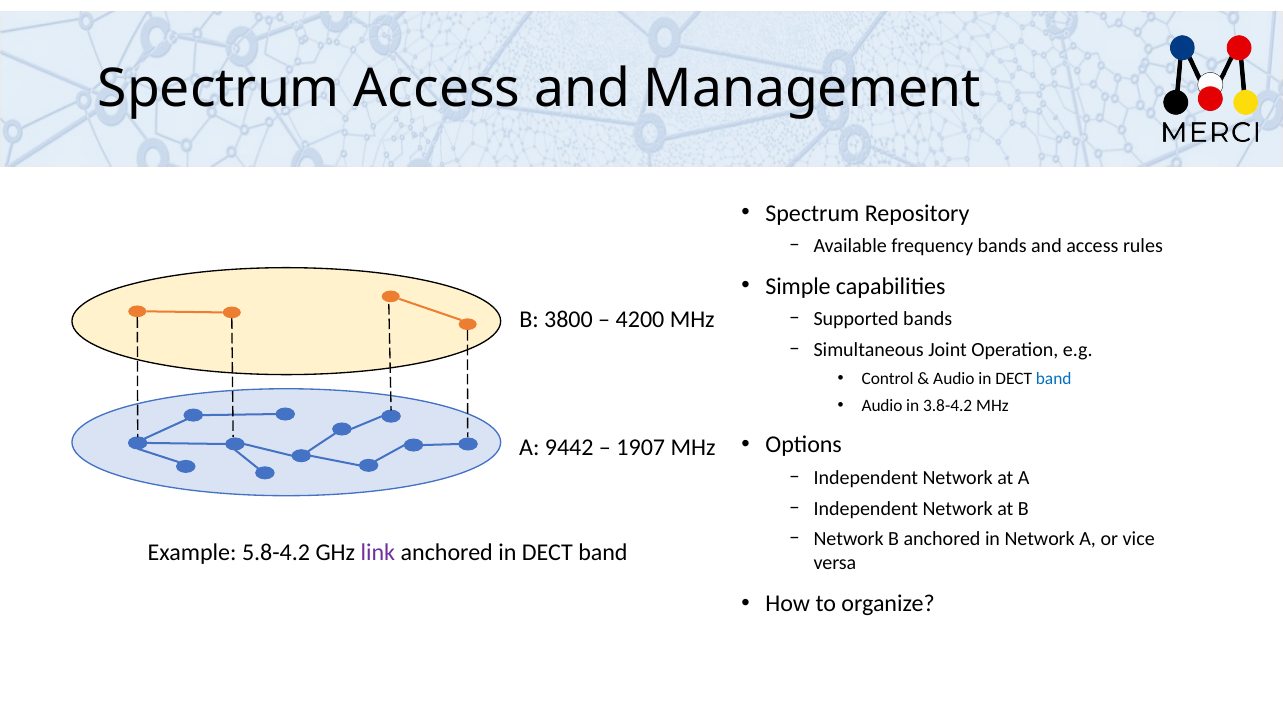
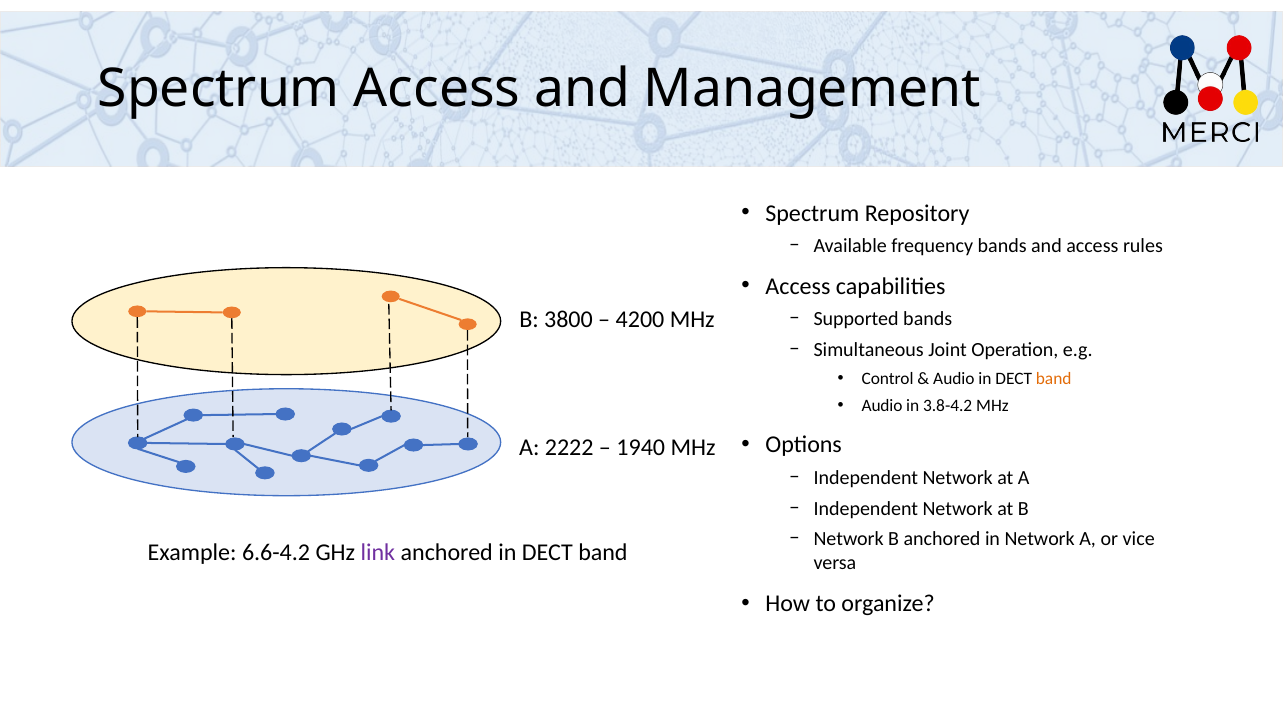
Simple: Simple -> Access (798, 286)
band colour: blue -> orange (1054, 379)
9442: 9442 -> 2222 (569, 447)
1907: 1907 -> 1940 (641, 447)
5.8-4.2: 5.8-4.2 -> 6.6-4.2 (276, 552)
